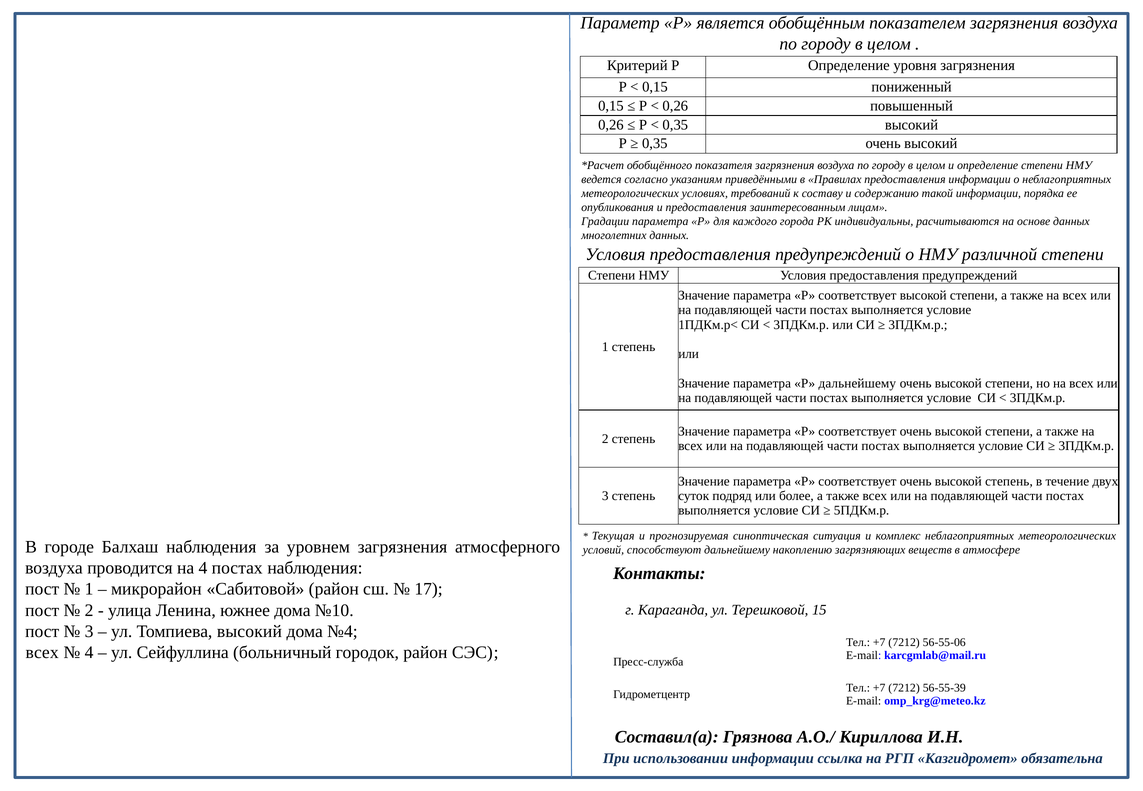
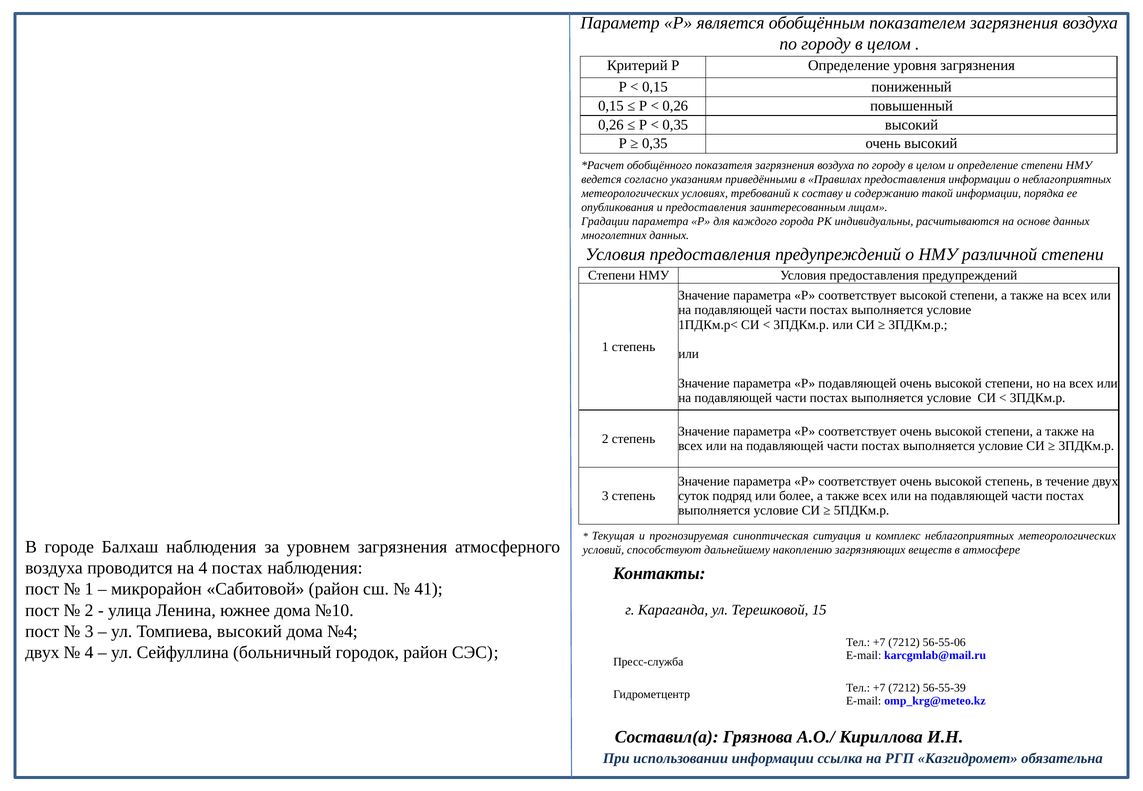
Р дальнейшему: дальнейшему -> подавляющей (857, 383)
17: 17 -> 41 (429, 589)
всех: всех -> двух (42, 653)
